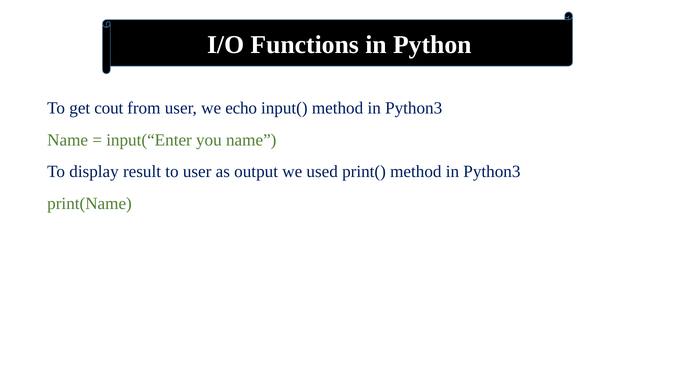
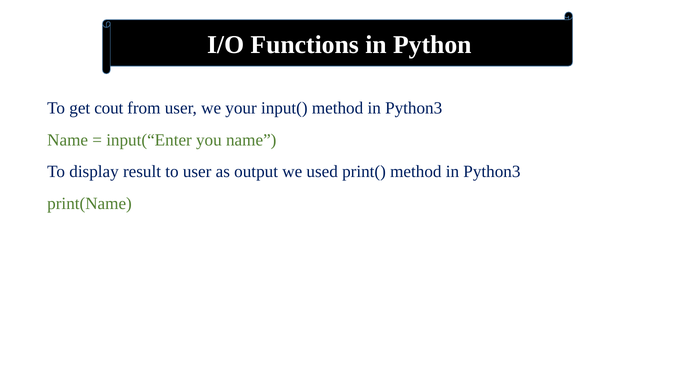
echo: echo -> your (241, 108)
